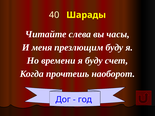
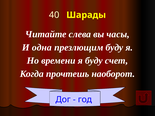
меня: меня -> одна (42, 47)
